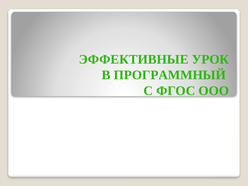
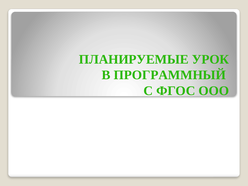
ЭФФЕКТИВНЫЕ: ЭФФЕКТИВНЫЕ -> ПЛАНИРУЕМЫЕ (134, 59)
